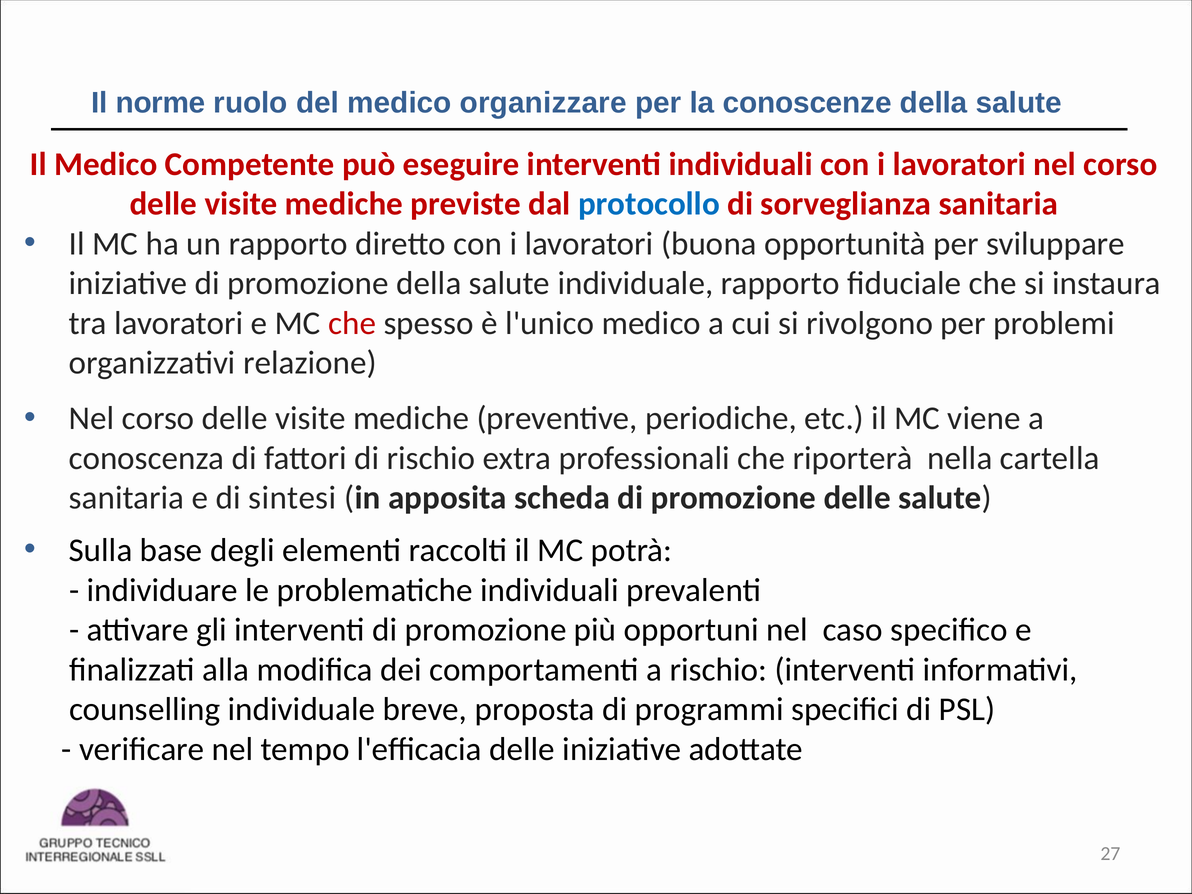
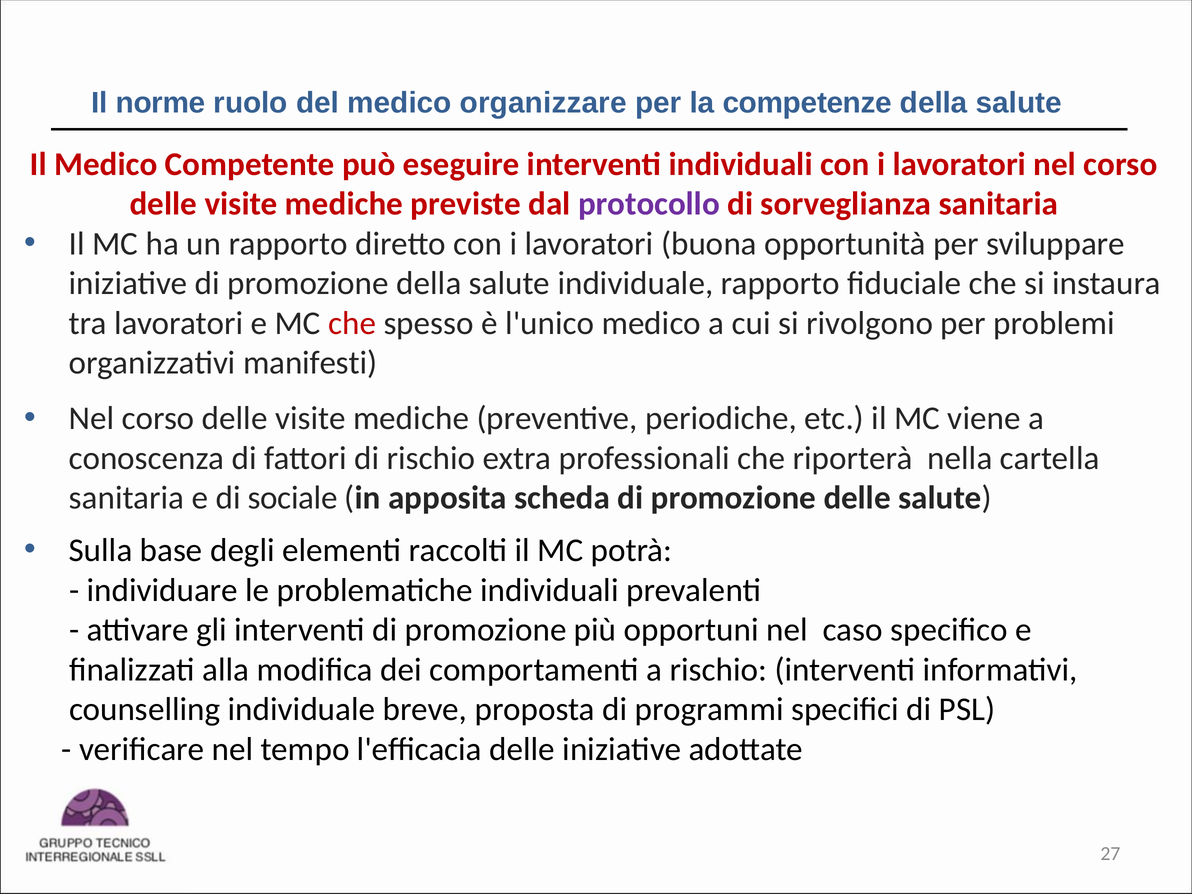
conoscenze: conoscenze -> competenze (807, 103)
protocollo colour: blue -> purple (649, 204)
relazione: relazione -> manifesti (310, 363)
sintesi: sintesi -> sociale (293, 498)
